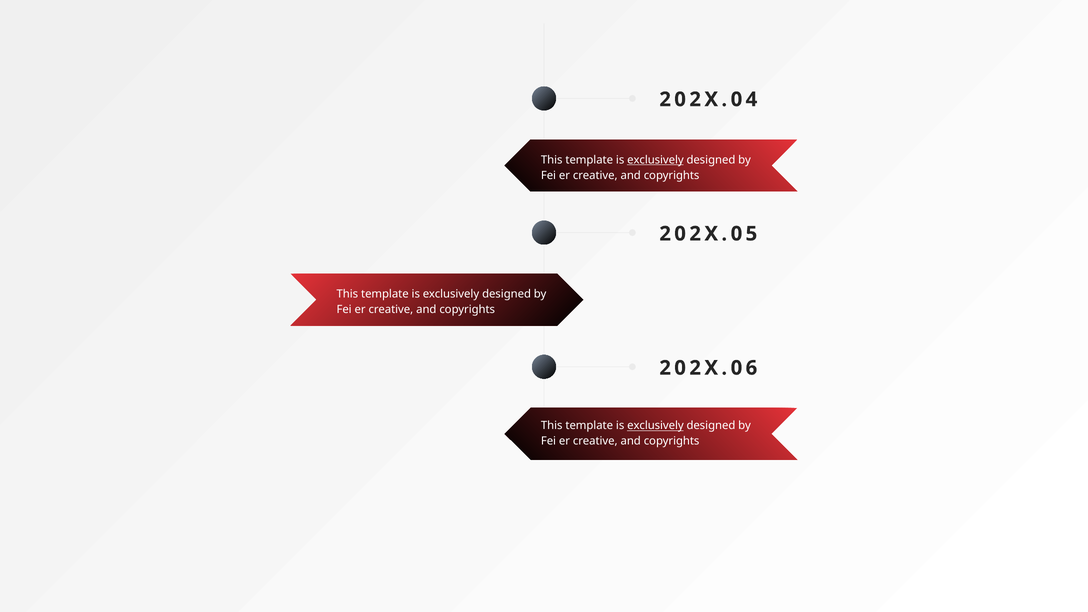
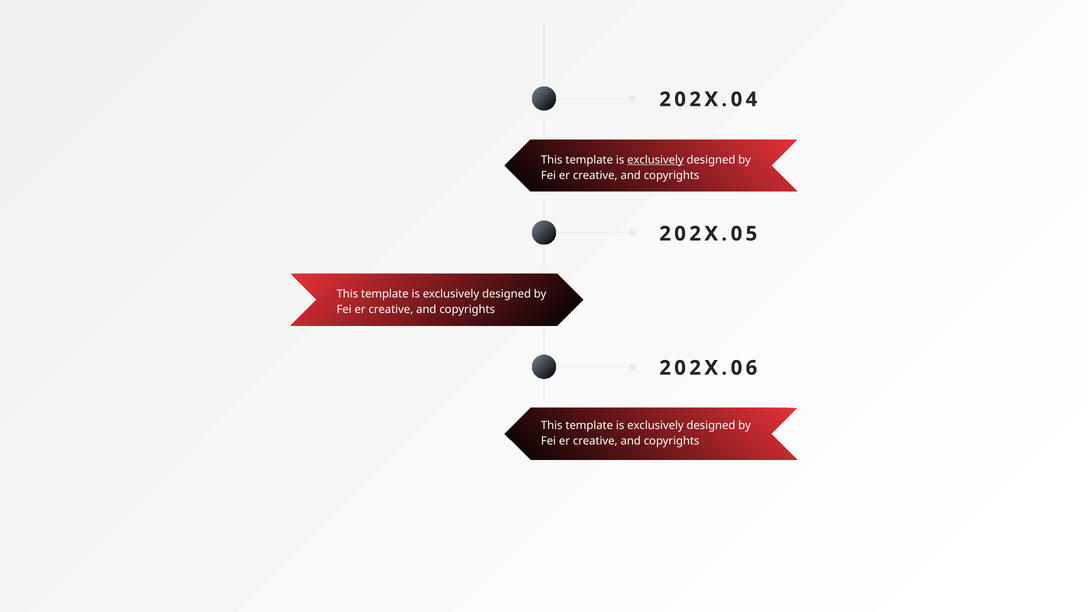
exclusively underline: present -> none (655, 426)
